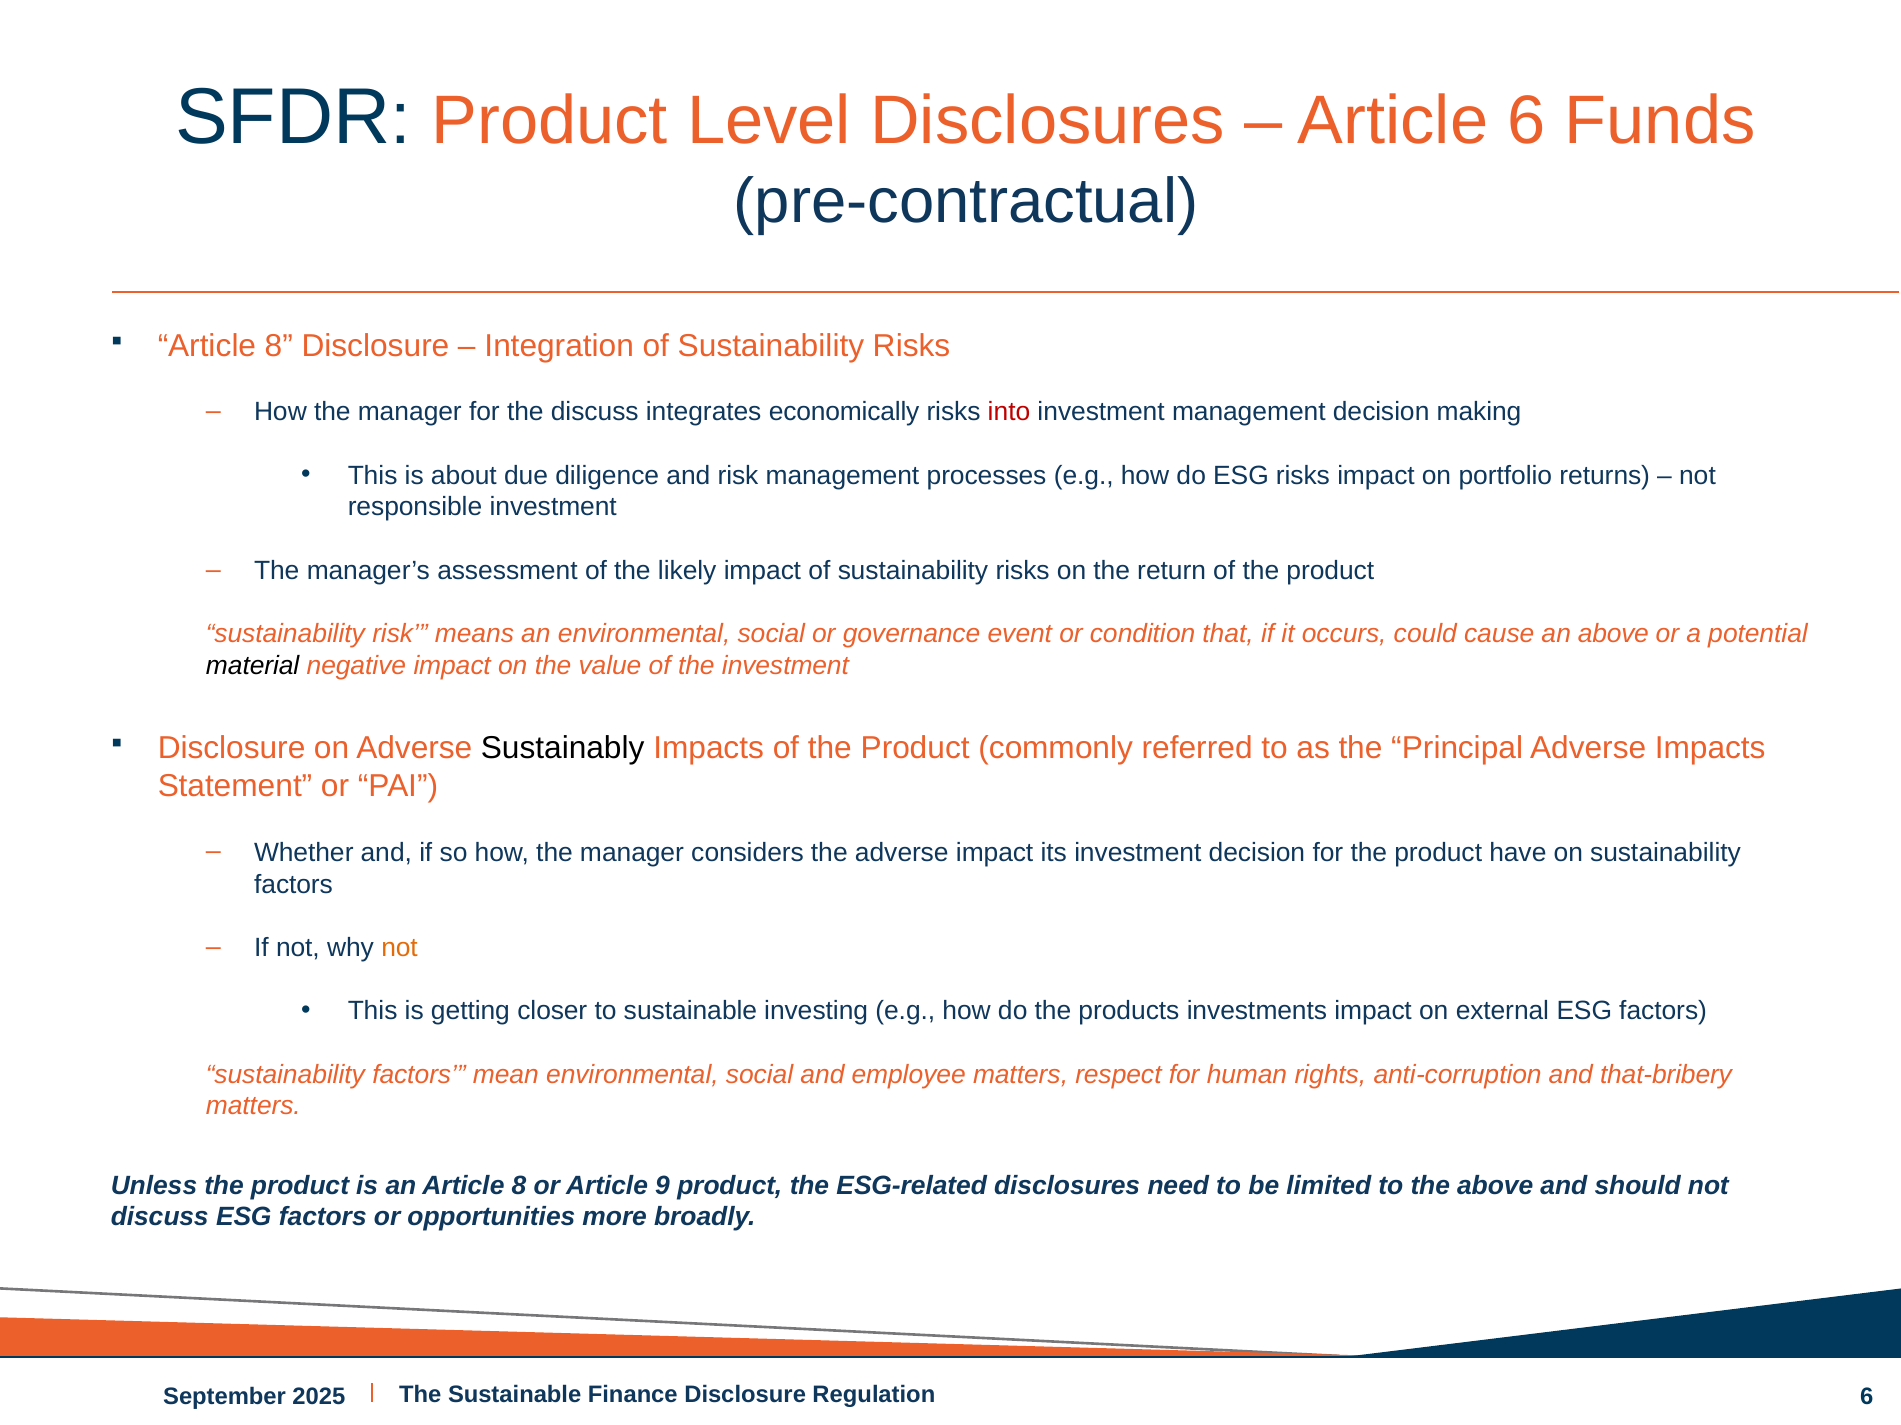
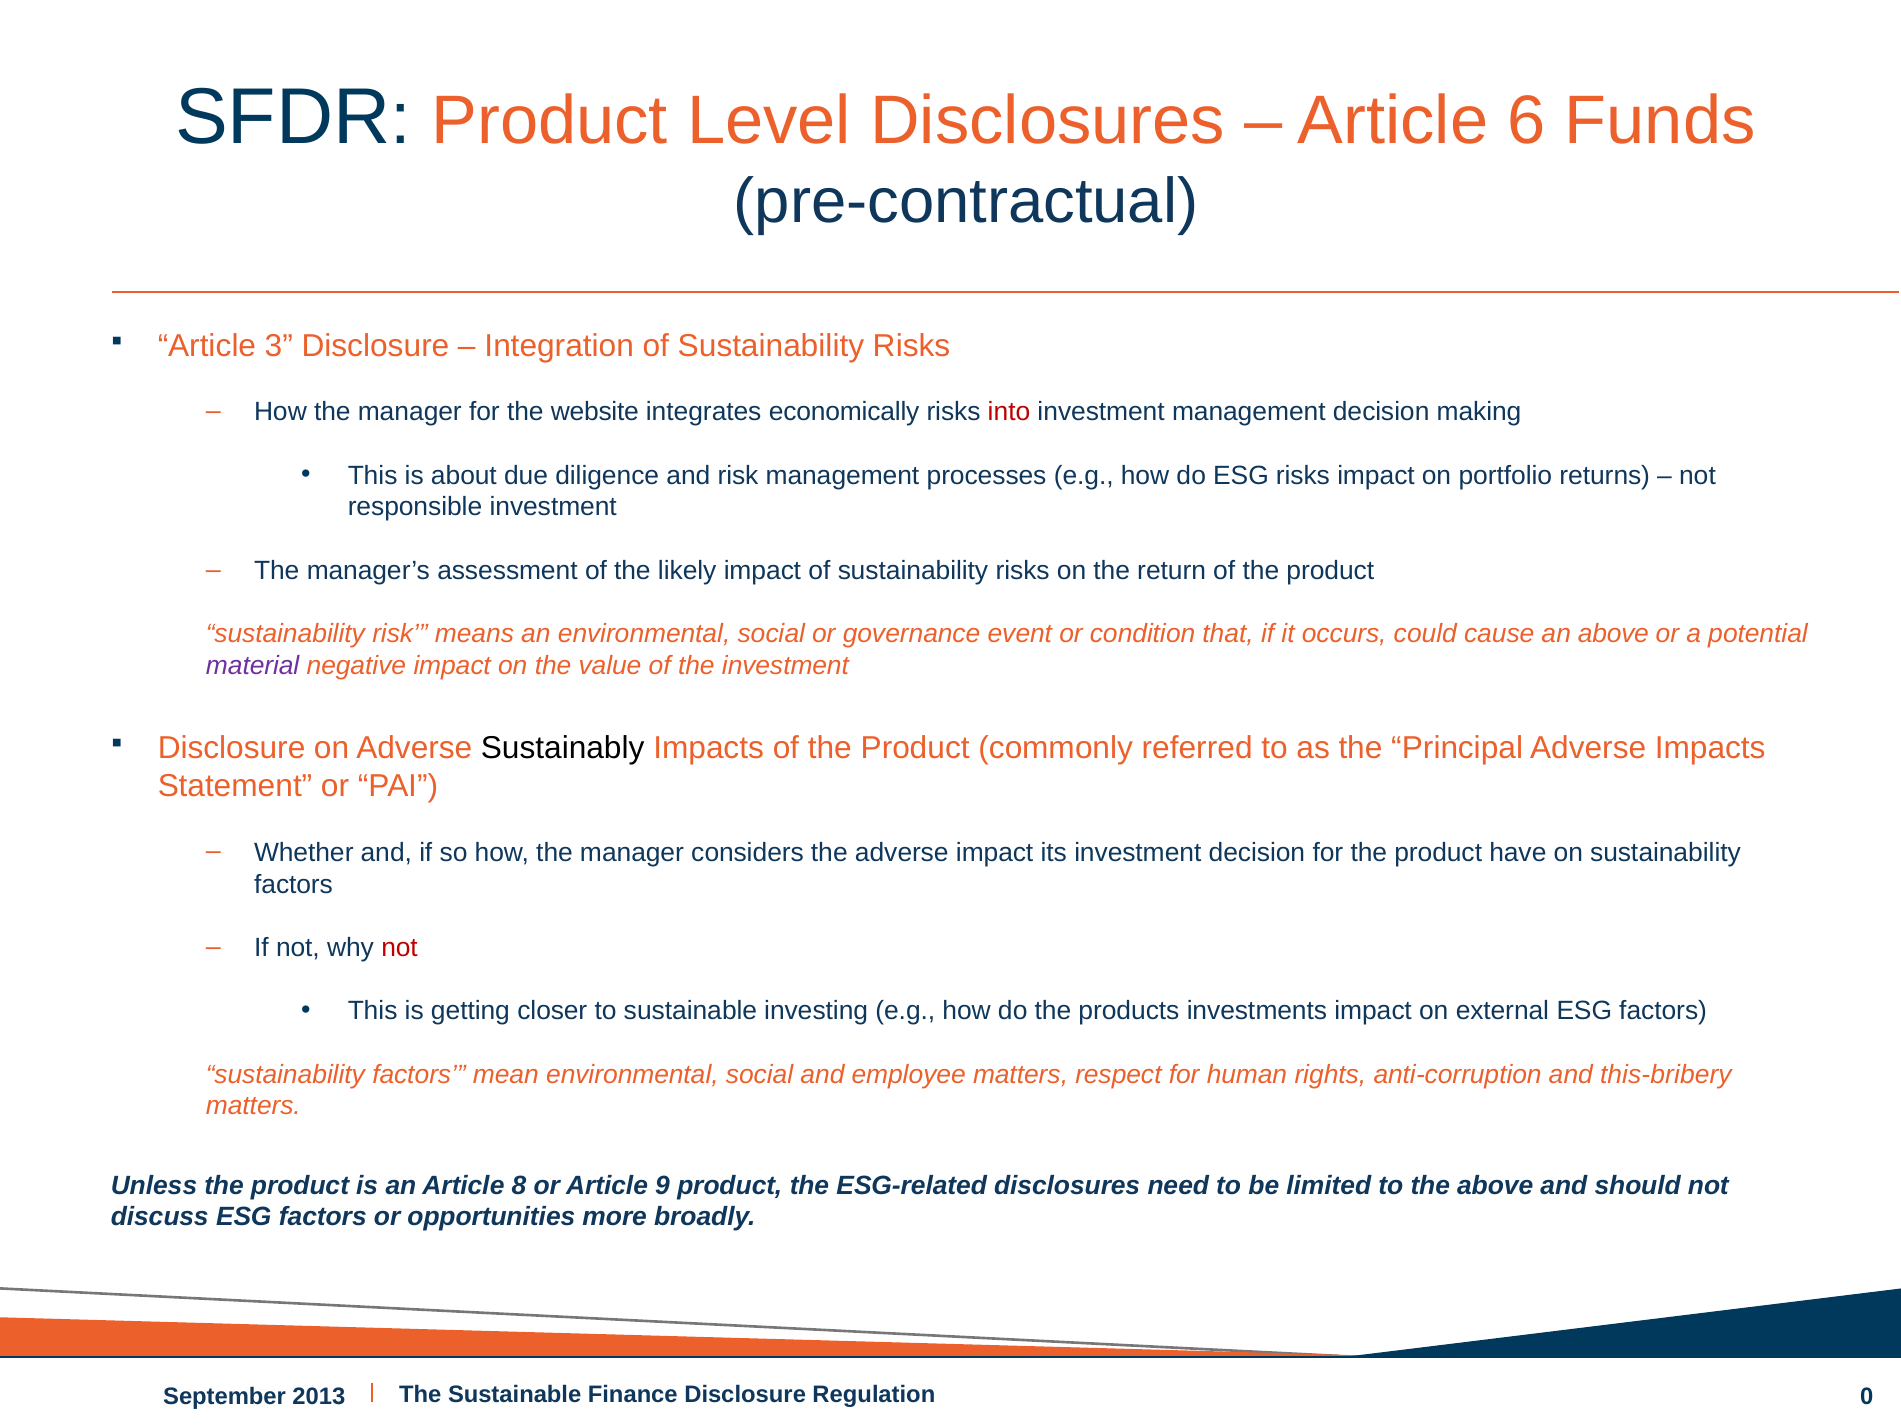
8: 8 -> 3 (279, 346)
the discuss: discuss -> website (595, 412)
material colour: black -> purple (253, 666)
not colour: orange -> red (400, 948)
that‐bribery: that‐bribery -> this‐bribery (1666, 1075)
Regulation 6: 6 -> 0 (1867, 1397)
2025: 2025 -> 2013 (319, 1397)
